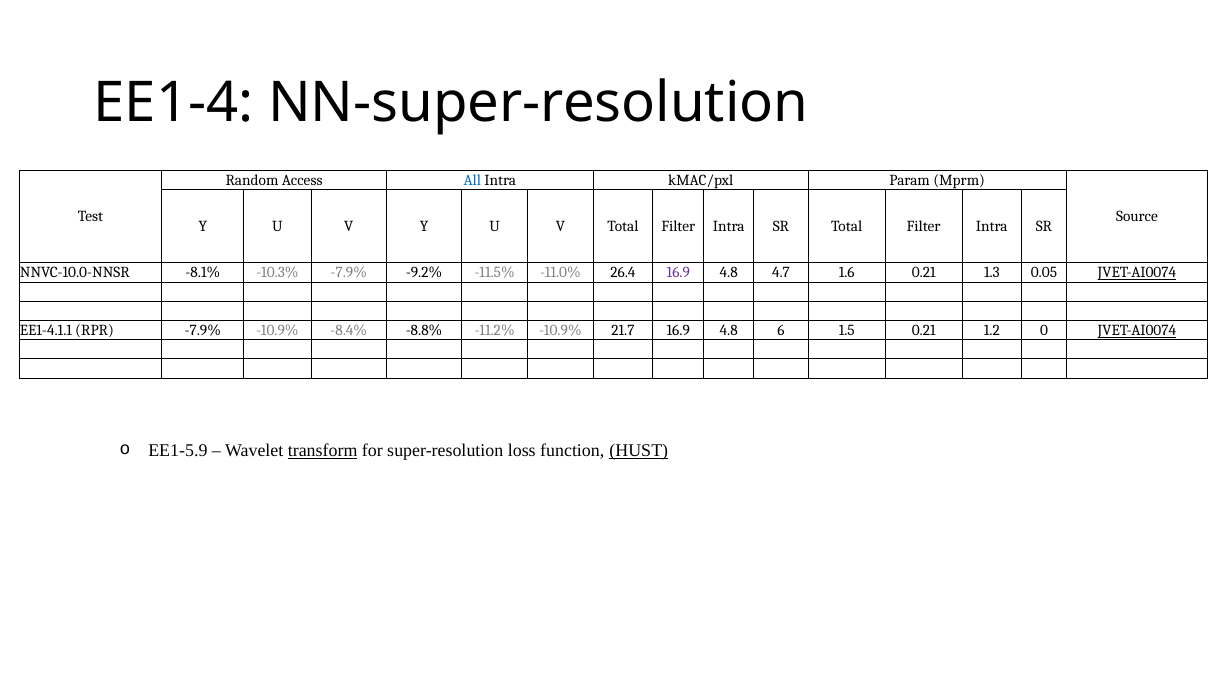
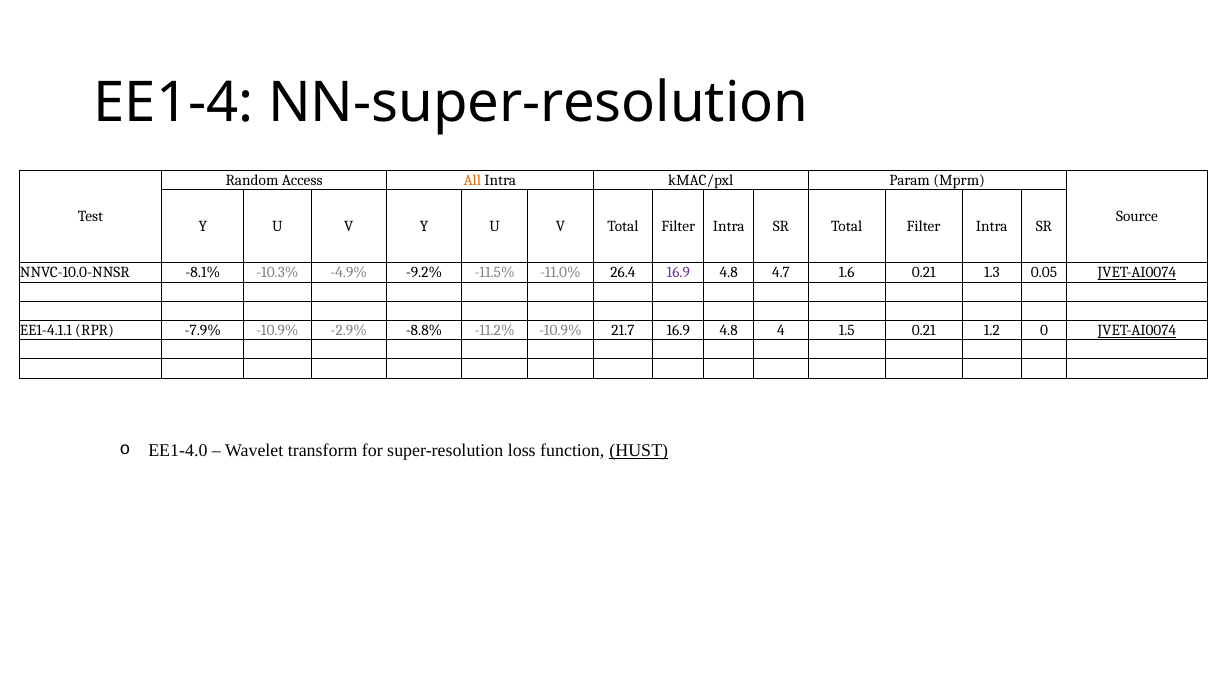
All colour: blue -> orange (472, 180)
-10.3% -7.9%: -7.9% -> -4.9% (349, 273)
-8.4%: -8.4% -> -2.9% (349, 330)
6: 6 -> 4 (781, 330)
EE1-5.9: EE1-5.9 -> EE1-4.0 (178, 451)
transform underline: present -> none (323, 451)
